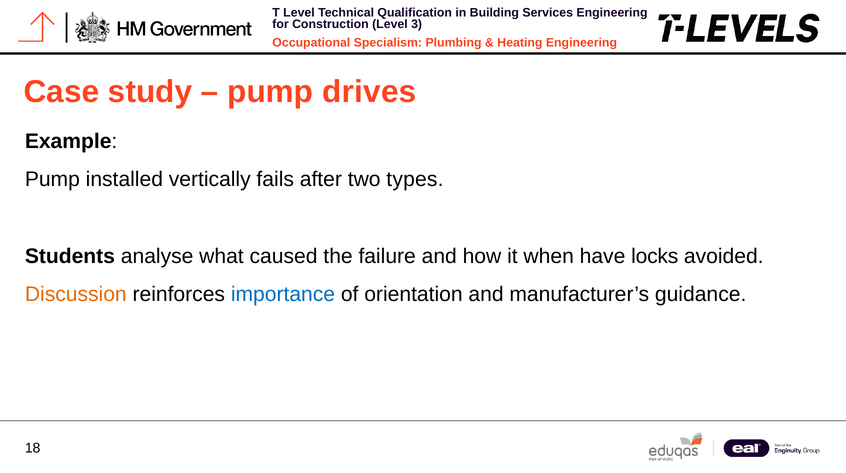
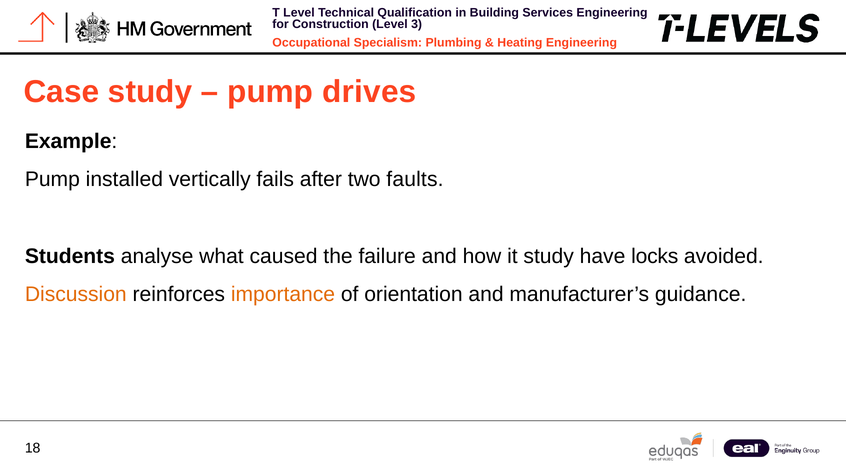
types: types -> faults (415, 179)
it when: when -> study (549, 256)
importance colour: blue -> orange (283, 294)
